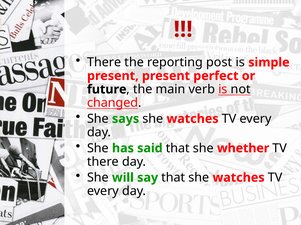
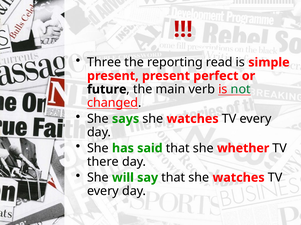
There: There -> Three (104, 63)
post: post -> read (219, 63)
not colour: black -> green (241, 90)
